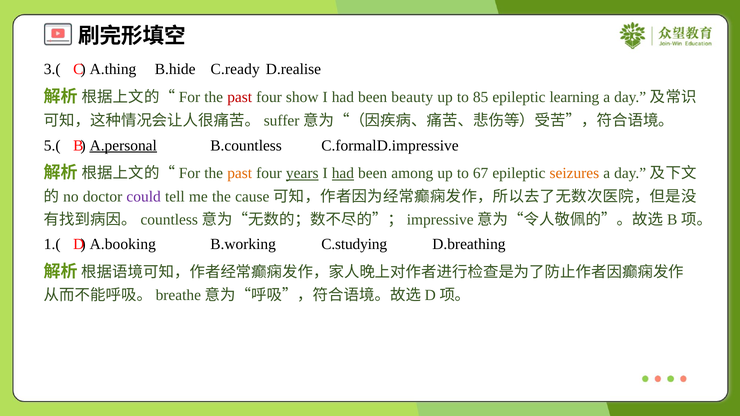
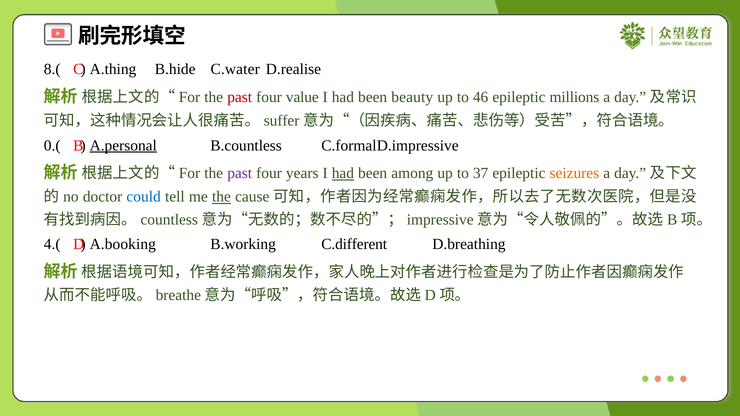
3.(: 3.( -> 8.( (52, 69)
C.ready: C.ready -> C.water (235, 69)
show: show -> value (302, 97)
85: 85 -> 46 (481, 97)
learning: learning -> millions (574, 97)
5.(: 5.( -> 0.( (52, 146)
past colour: orange -> purple (240, 173)
years underline: present -> none (302, 173)
67: 67 -> 37 (481, 173)
could colour: purple -> blue (144, 197)
the underline: none -> present (221, 197)
1.(: 1.( -> 4.( (52, 244)
C.studying: C.studying -> C.different (354, 244)
